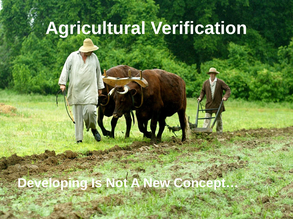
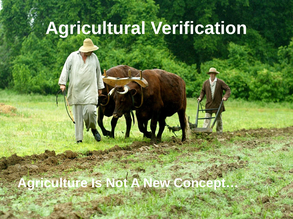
Developing: Developing -> Agriculture (53, 184)
